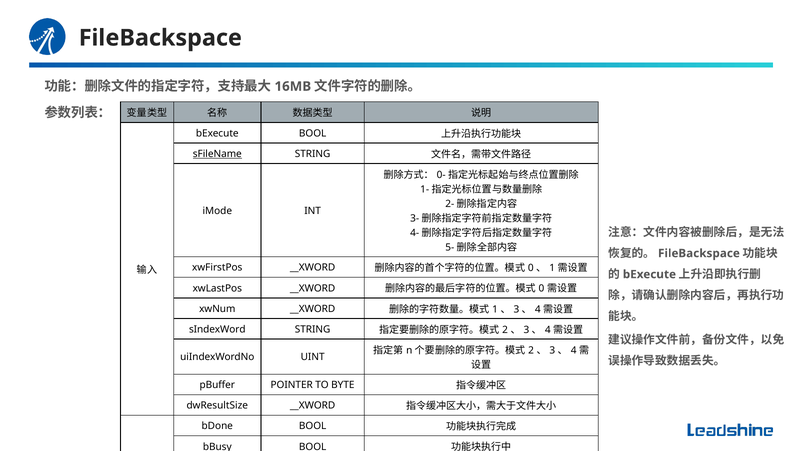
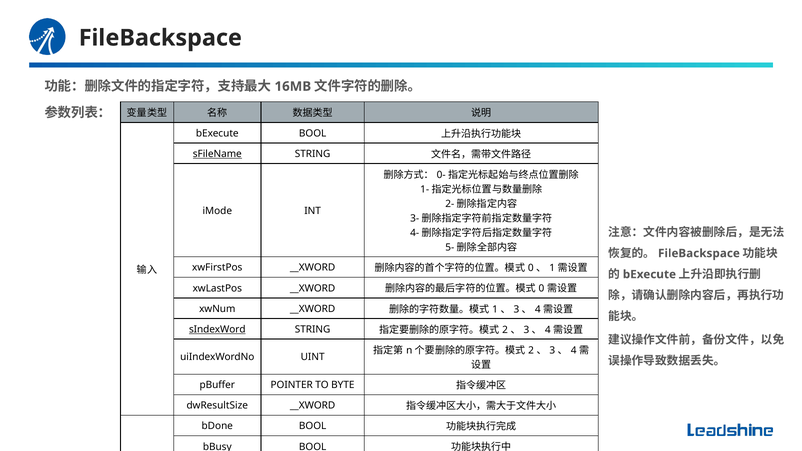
sIndexWord underline: none -> present (217, 330)
